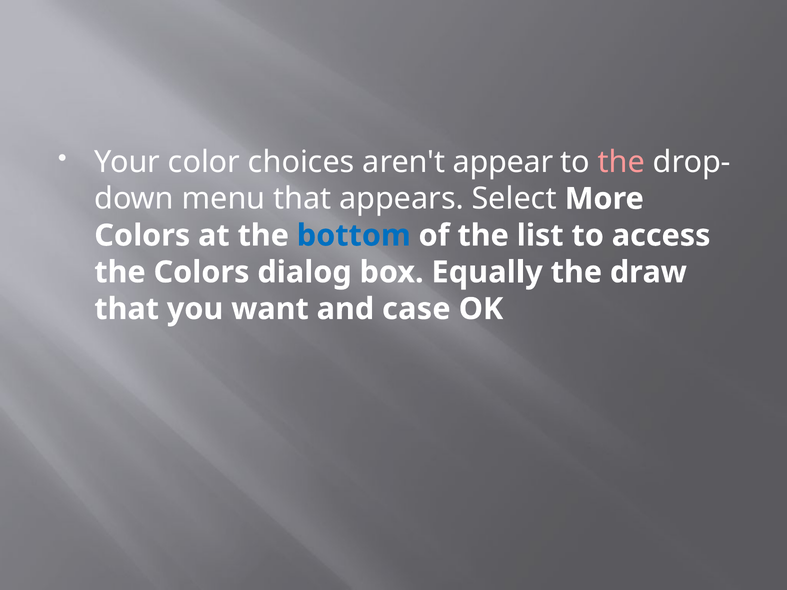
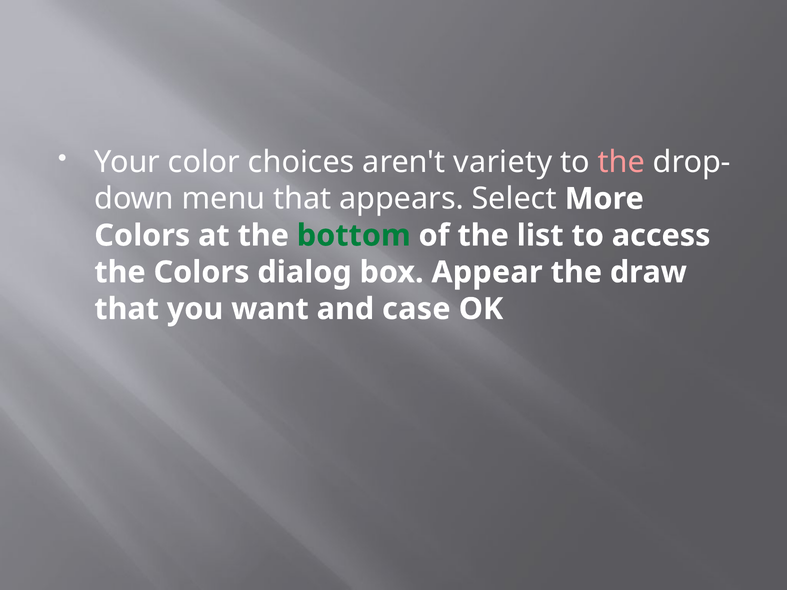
appear: appear -> variety (503, 162)
bottom colour: blue -> green (354, 236)
Equally: Equally -> Appear (487, 272)
